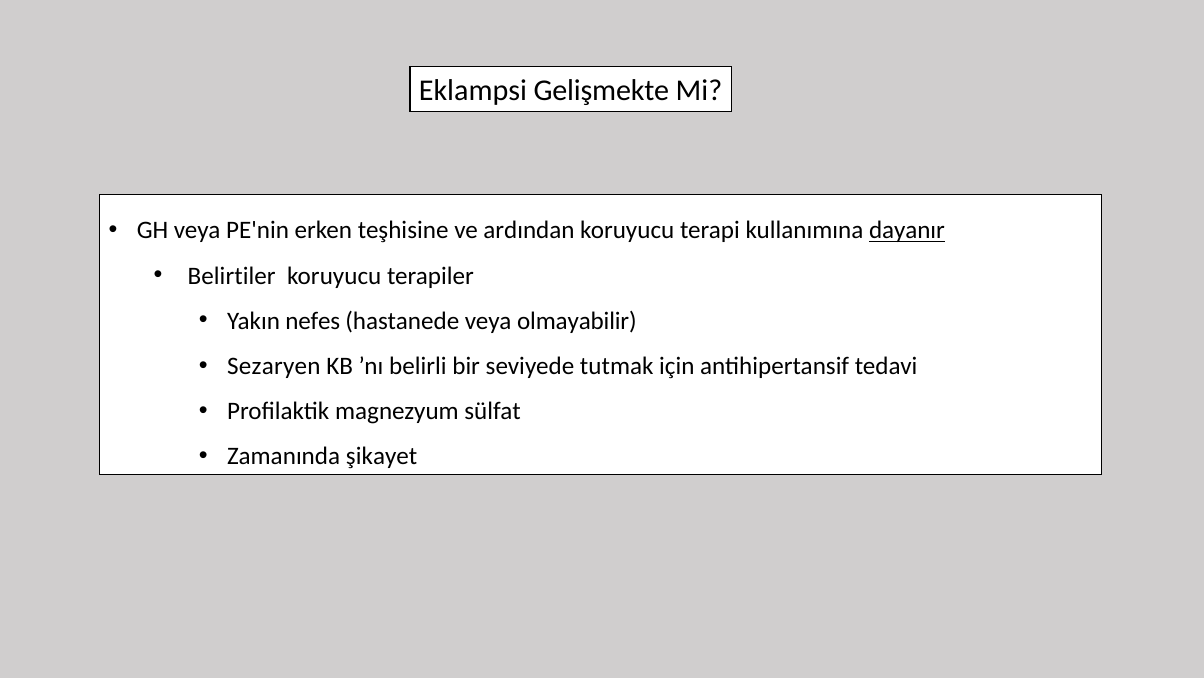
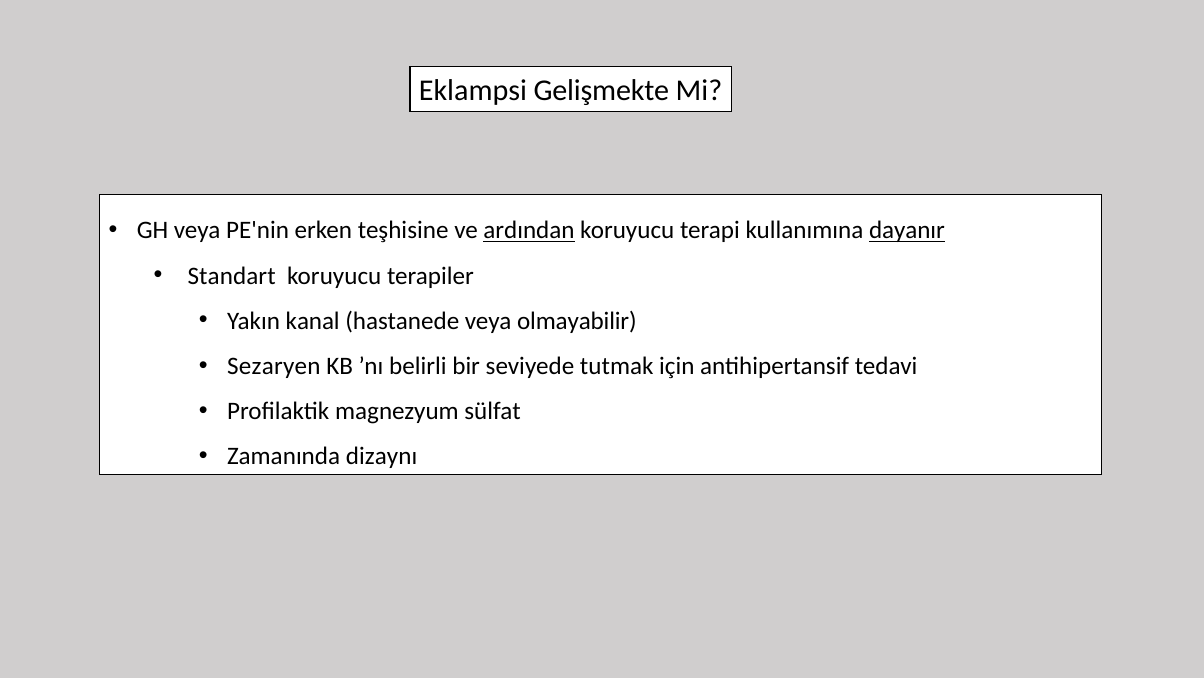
ardından underline: none -> present (529, 230)
Belirtiler: Belirtiler -> Standart (232, 275)
nefes: nefes -> kanal (313, 321)
şikayet: şikayet -> dizaynı (382, 456)
